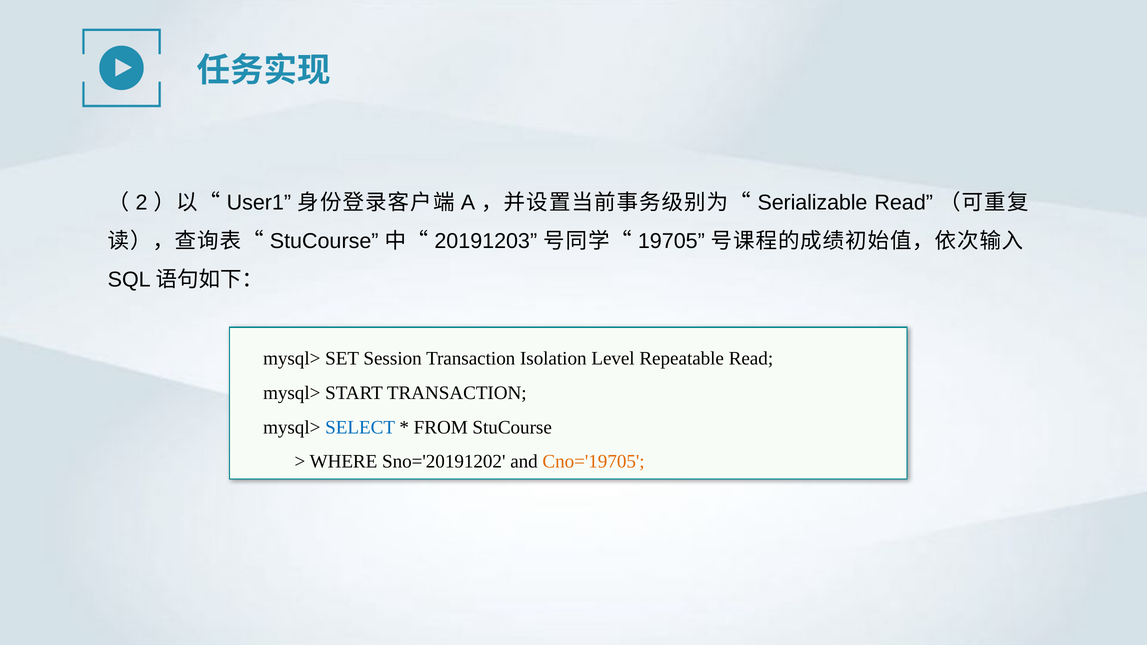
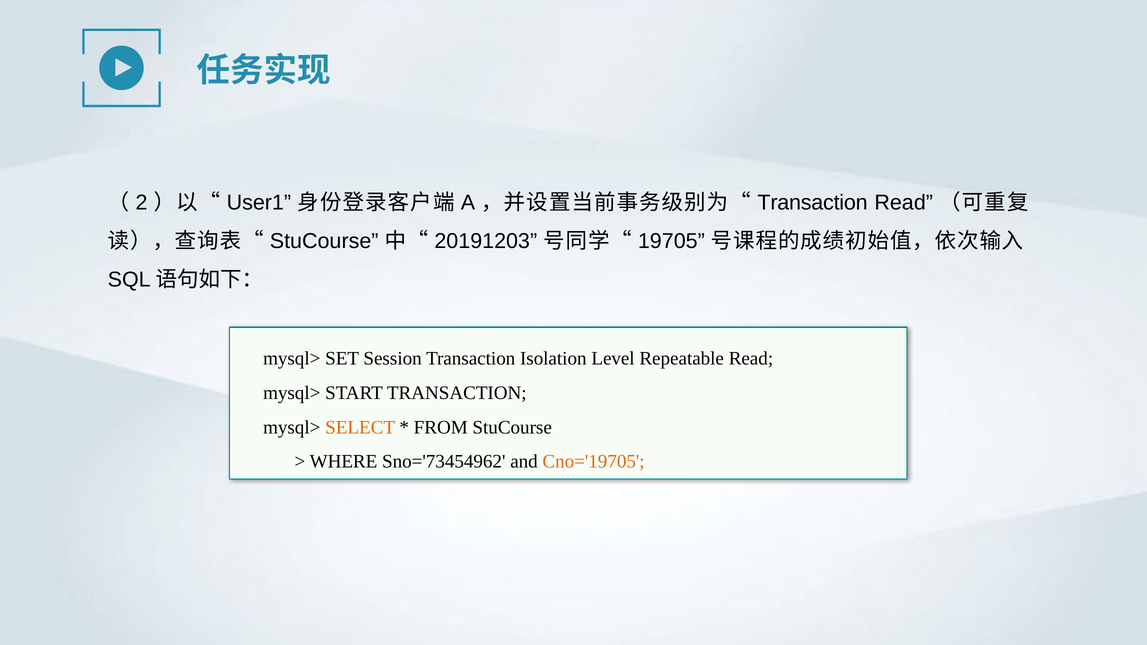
Serializable: Serializable -> Transaction (813, 203)
SELECT colour: blue -> orange (360, 427)
Sno='20191202: Sno='20191202 -> Sno='73454962 (444, 462)
